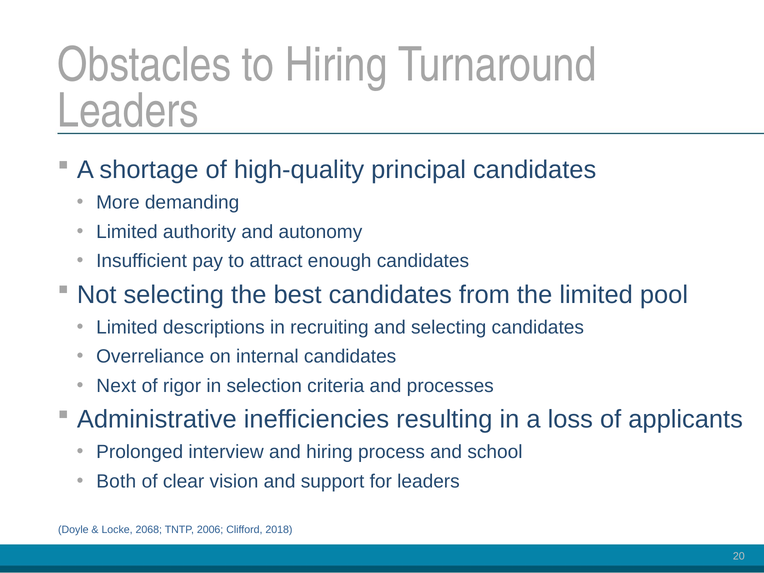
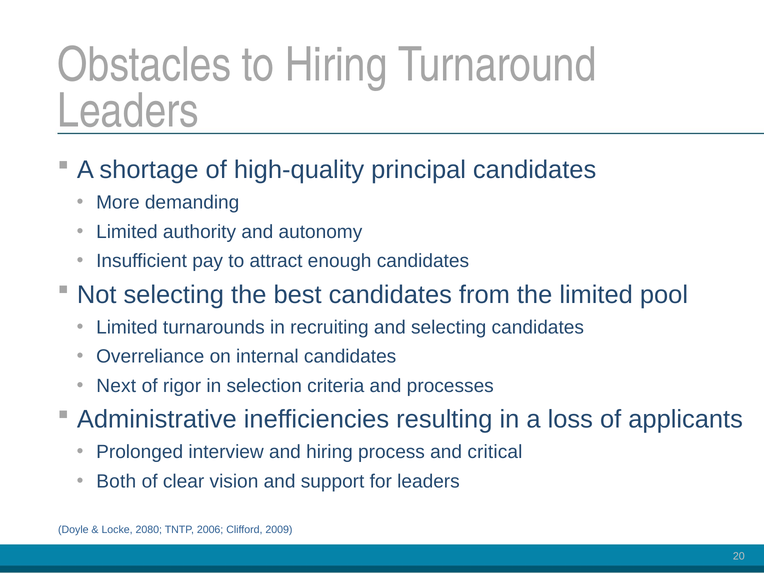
descriptions: descriptions -> turnarounds (214, 327)
school: school -> critical (495, 452)
2068: 2068 -> 2080 (149, 530)
2018: 2018 -> 2009 (279, 530)
